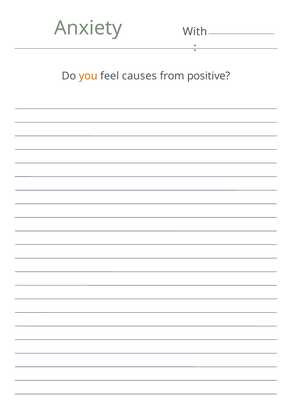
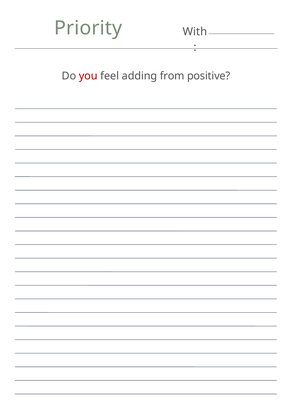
Anxiety: Anxiety -> Priority (88, 28)
you colour: orange -> red (88, 76)
causes: causes -> adding (139, 76)
